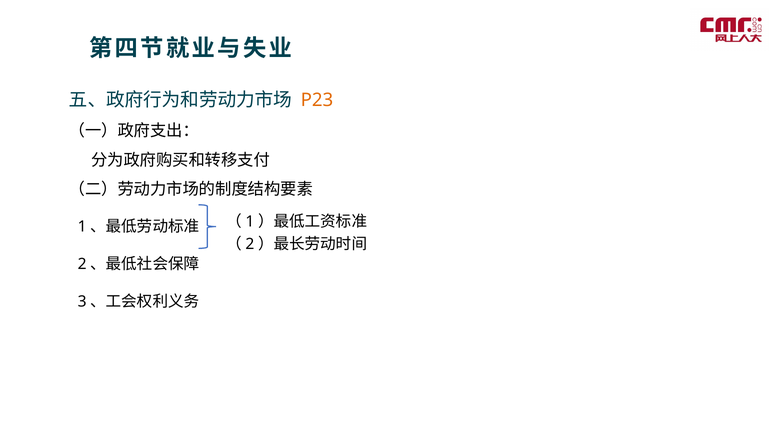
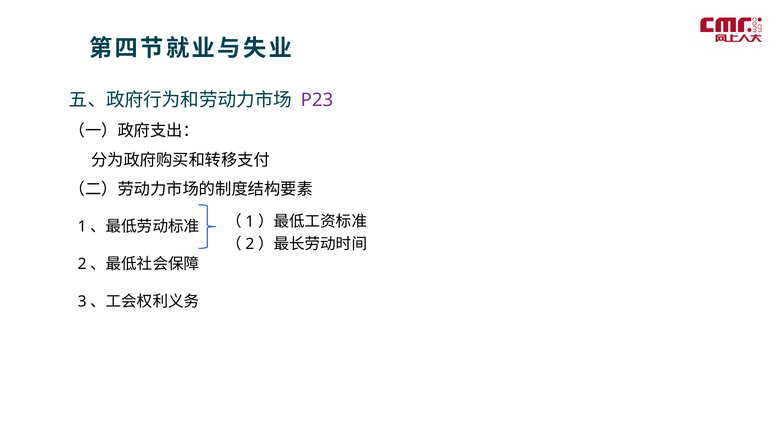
P23 colour: orange -> purple (317, 100)
